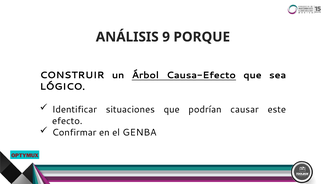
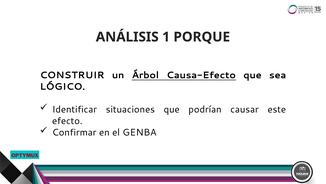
9: 9 -> 1 (166, 37)
